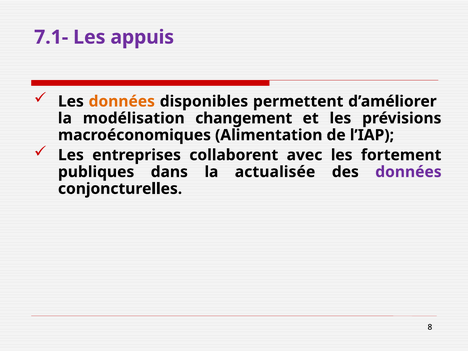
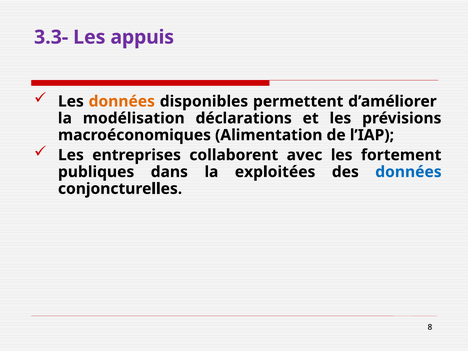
7.1-: 7.1- -> 3.3- (51, 37)
changement: changement -> déclarations (244, 118)
actualisée: actualisée -> exploitées (275, 172)
données colour: purple -> blue (408, 172)
